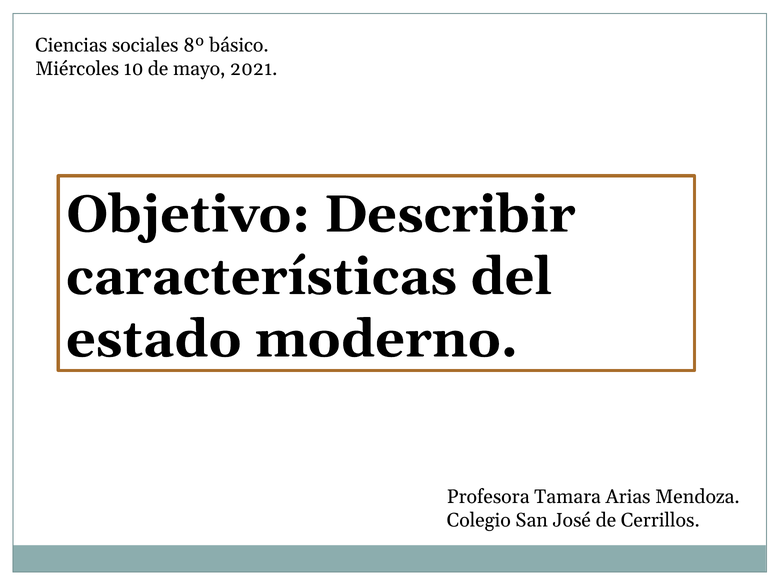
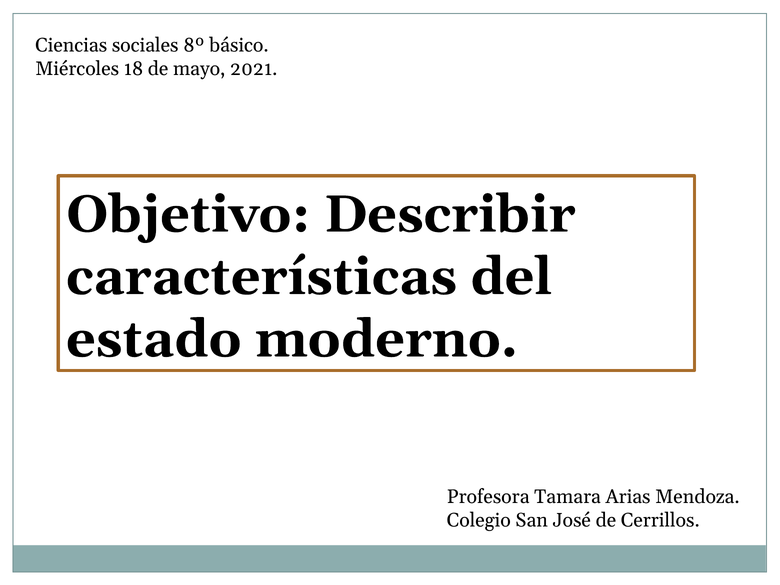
10: 10 -> 18 (134, 69)
